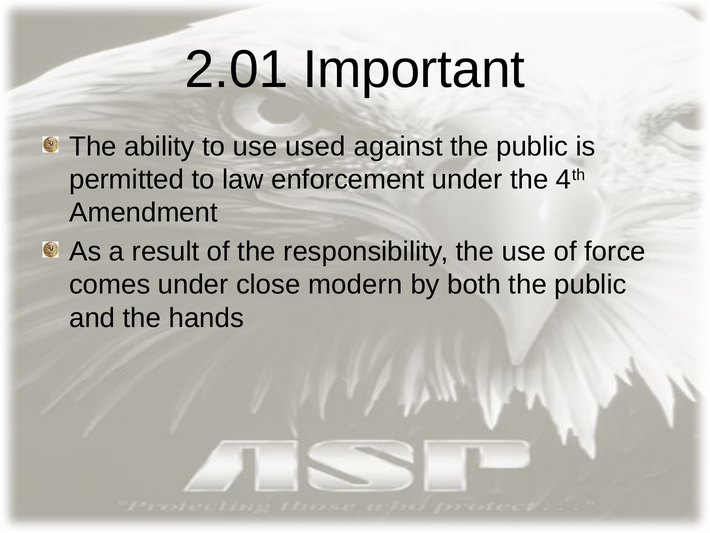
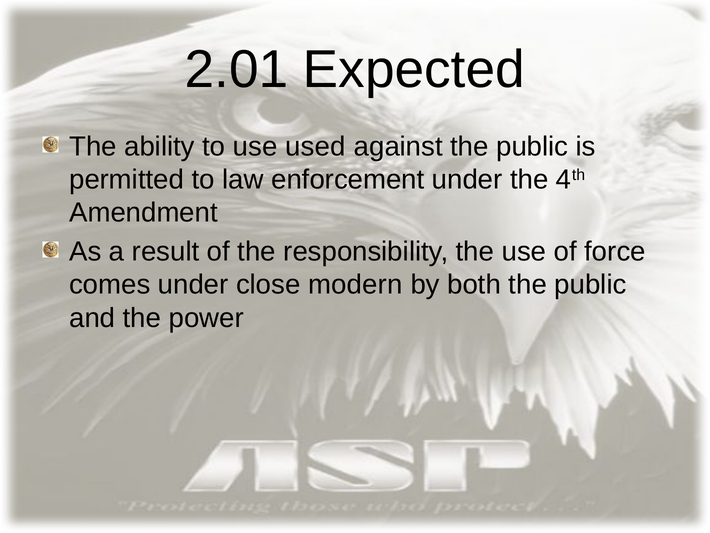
Important: Important -> Expected (414, 69)
hands: hands -> power (206, 318)
